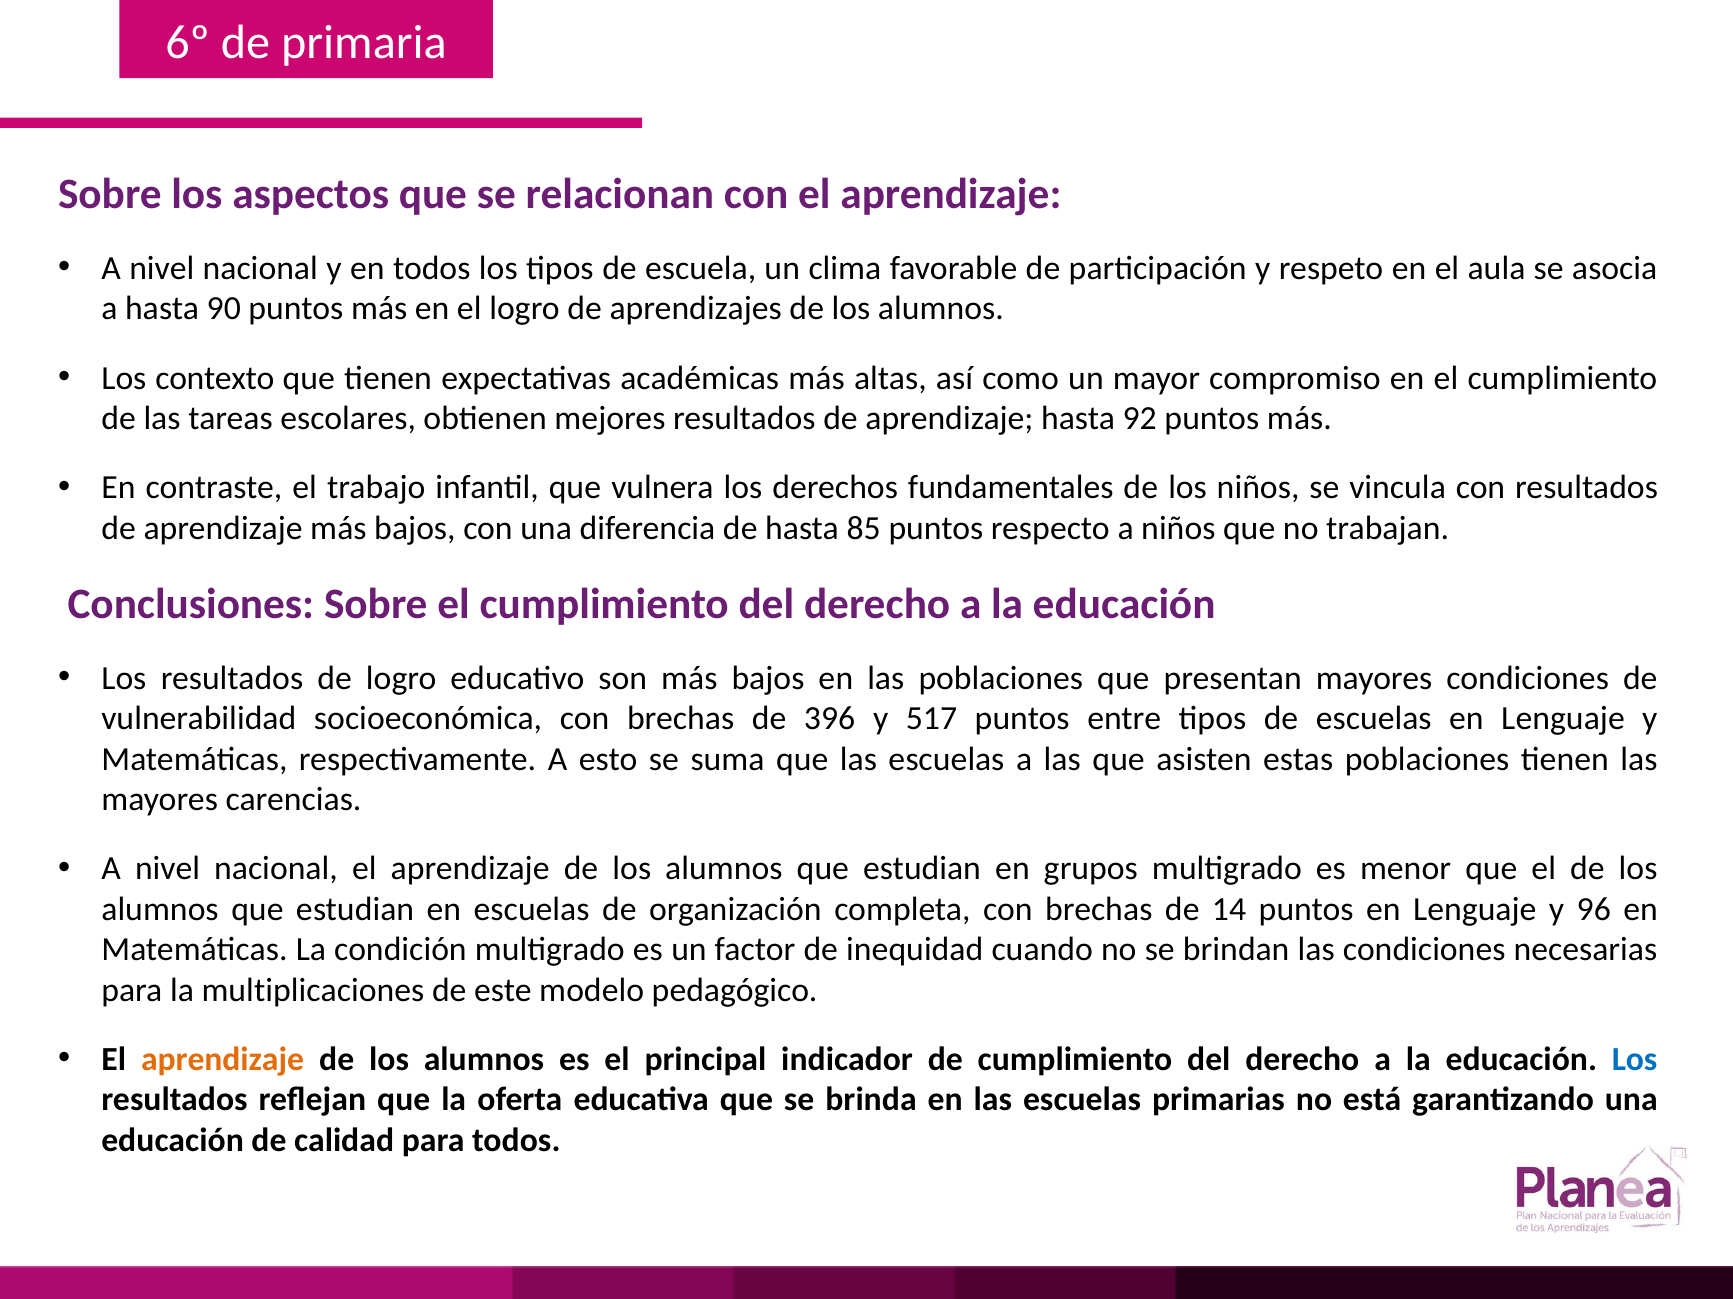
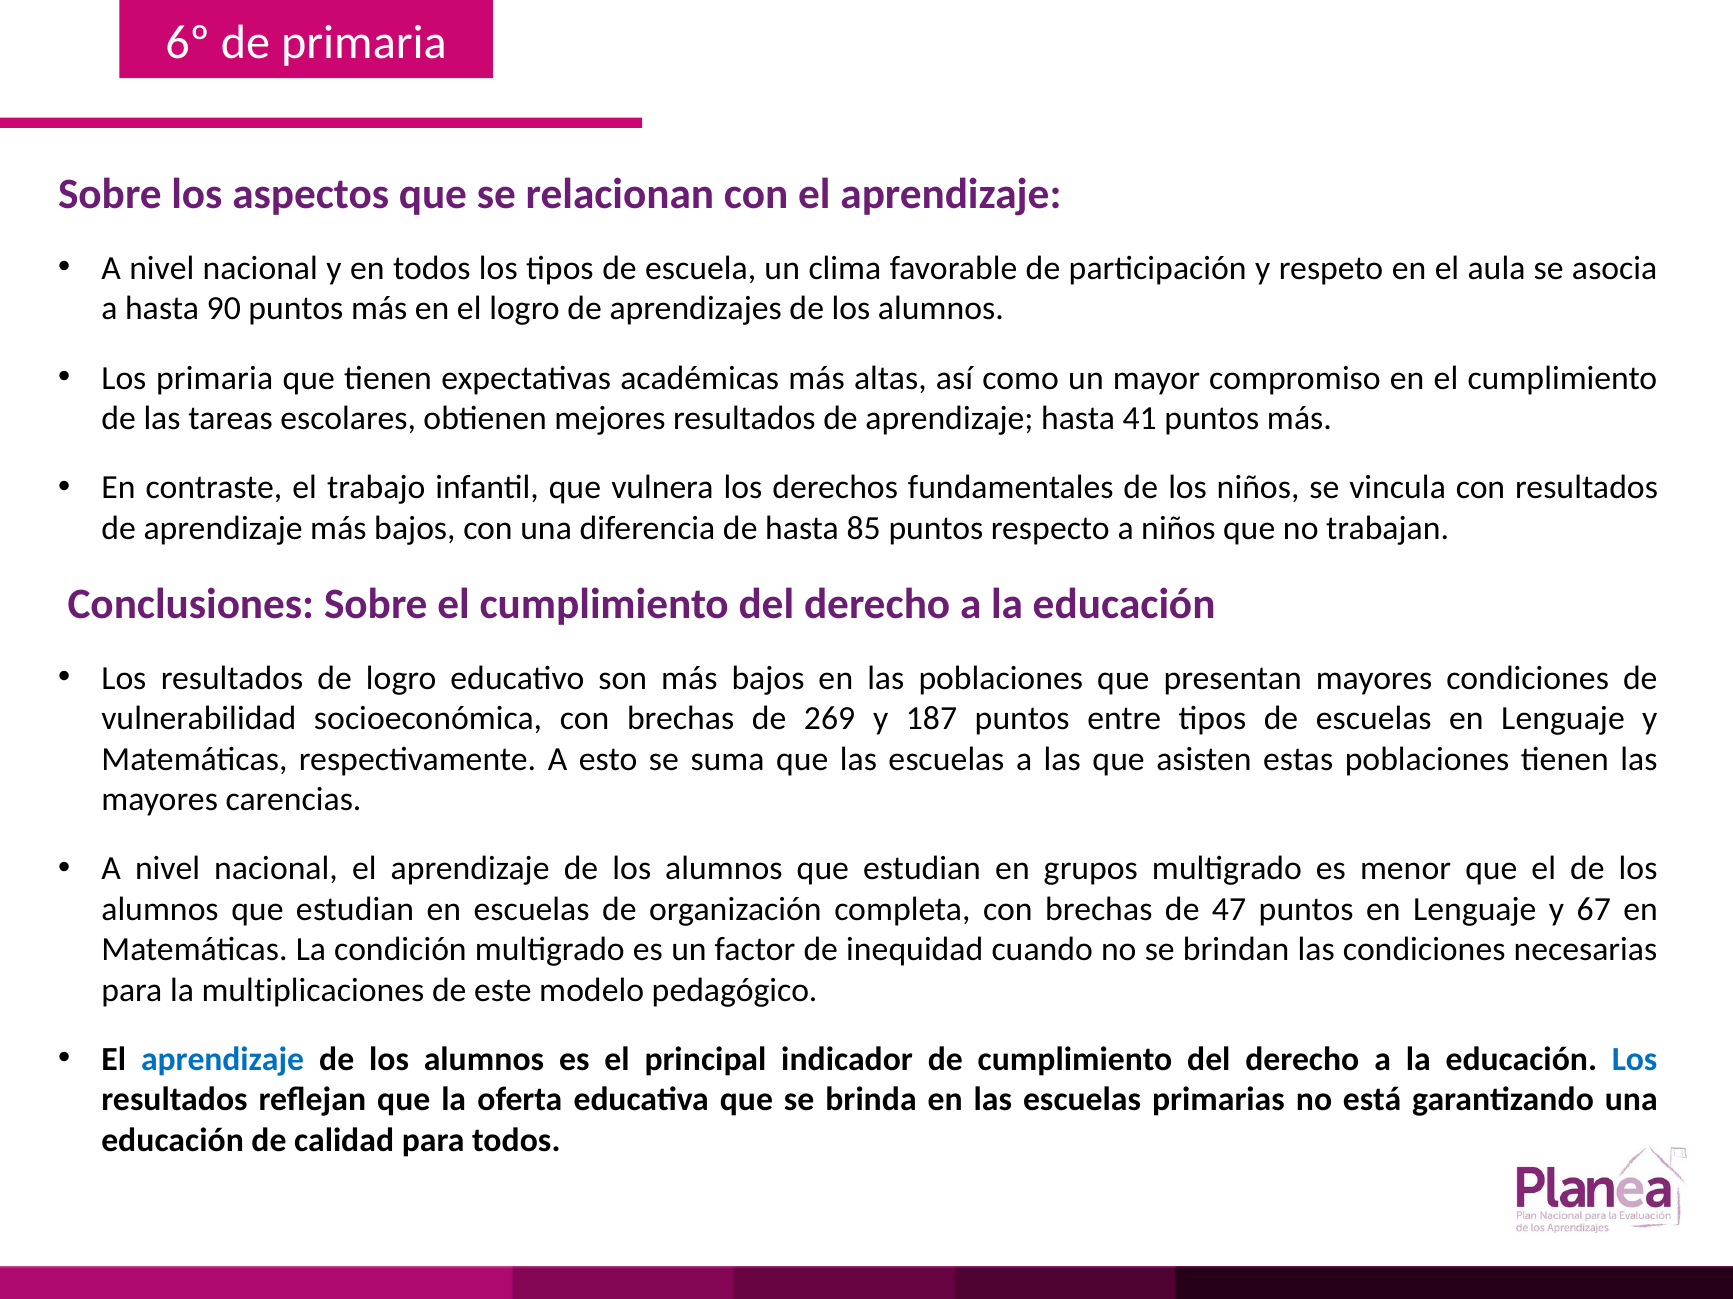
Los contexto: contexto -> primaria (215, 378)
92: 92 -> 41 (1140, 419)
396: 396 -> 269 (830, 719)
517: 517 -> 187 (932, 719)
14: 14 -> 47 (1229, 910)
96: 96 -> 67 (1594, 910)
aprendizaje colour: orange -> blue (223, 1060)
